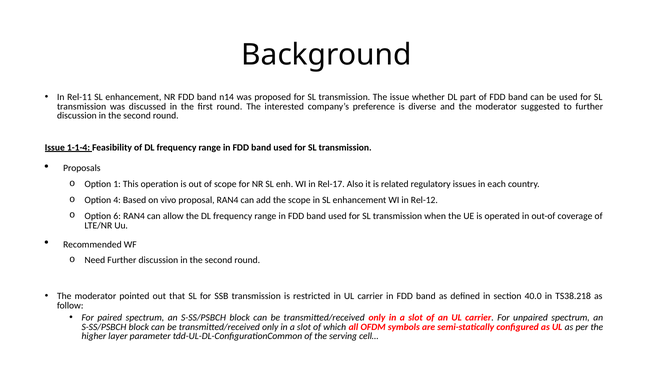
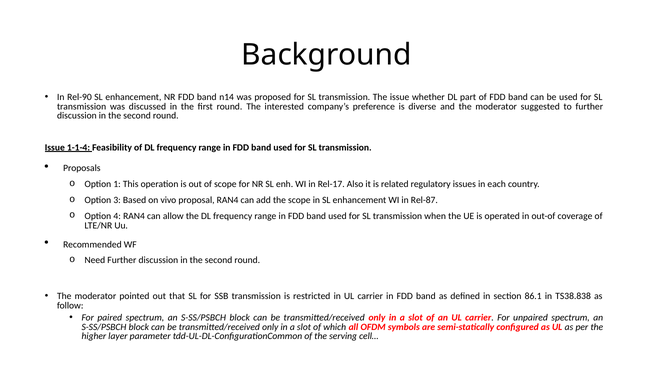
Rel-11: Rel-11 -> Rel-90 (79, 97)
4: 4 -> 3 (117, 200)
Rel-12: Rel-12 -> Rel-87 (424, 200)
6: 6 -> 4 (117, 216)
40.0: 40.0 -> 86.1 (533, 297)
TS38.218: TS38.218 -> TS38.838 (573, 297)
